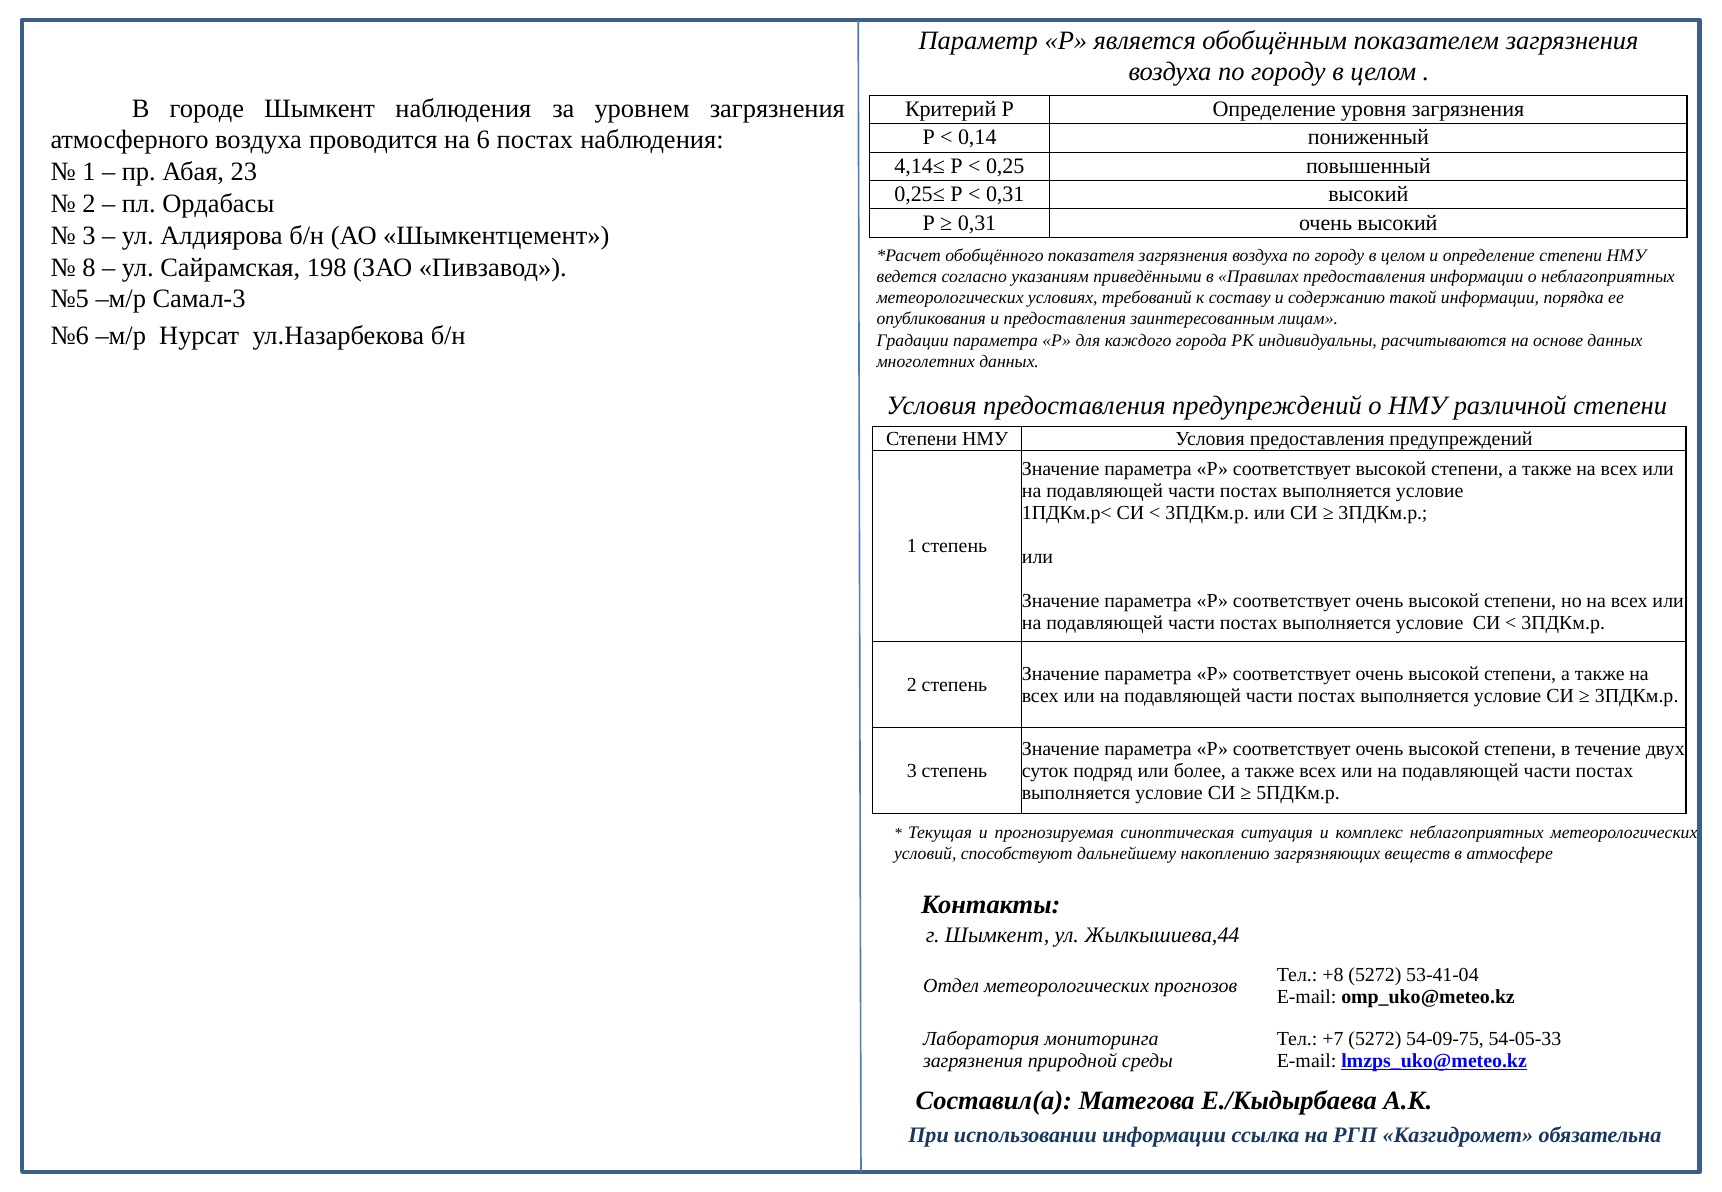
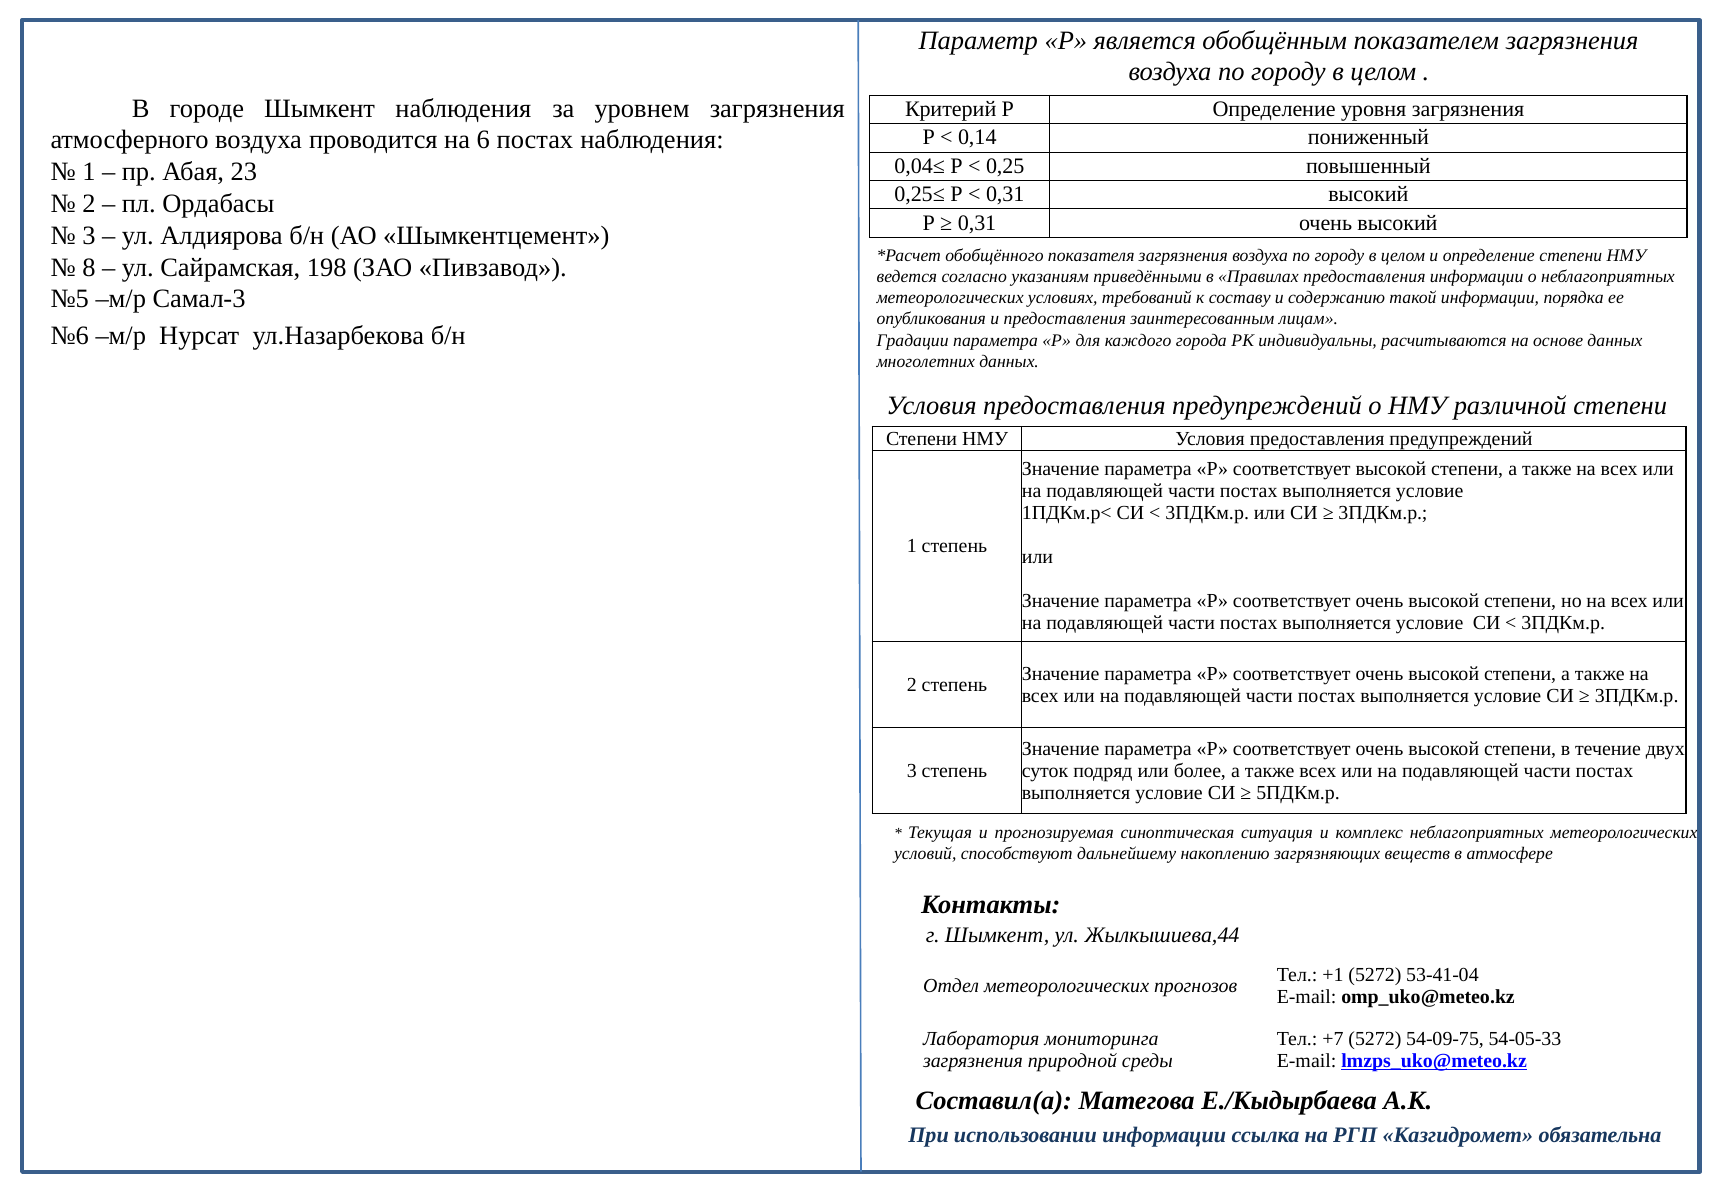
4,14≤: 4,14≤ -> 0,04≤ (920, 166)
+8: +8 -> +1 (1333, 975)
